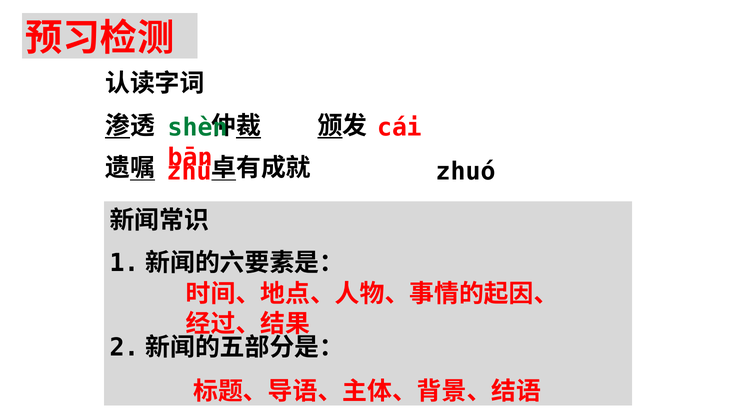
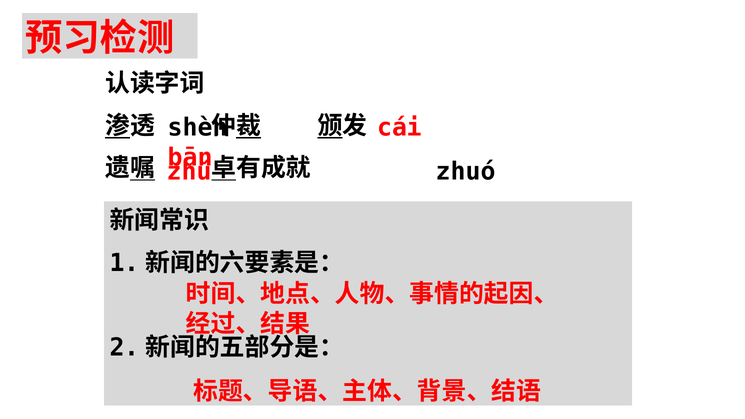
shèn colour: green -> black (198, 128)
